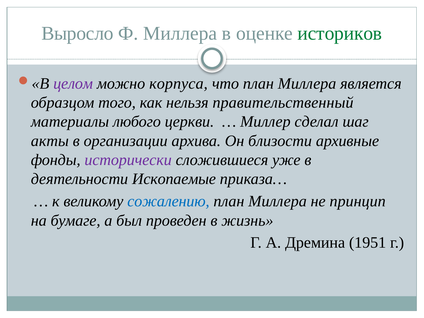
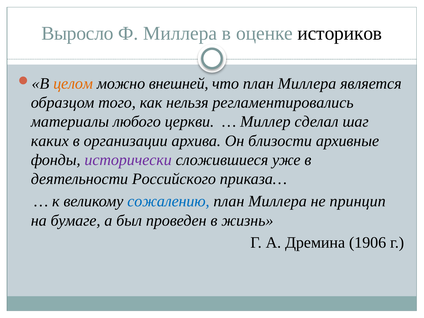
историков colour: green -> black (340, 33)
целом colour: purple -> orange (73, 84)
корпуса: корпуса -> внешней (179, 84)
правительственный: правительственный -> регламентировались (283, 103)
акты: акты -> каких (50, 141)
Ископаемые: Ископаемые -> Российского (174, 179)
1951: 1951 -> 1906 (368, 243)
